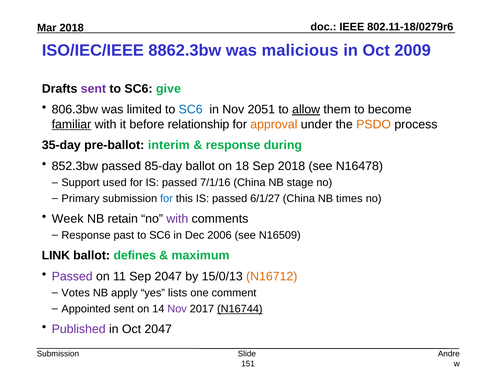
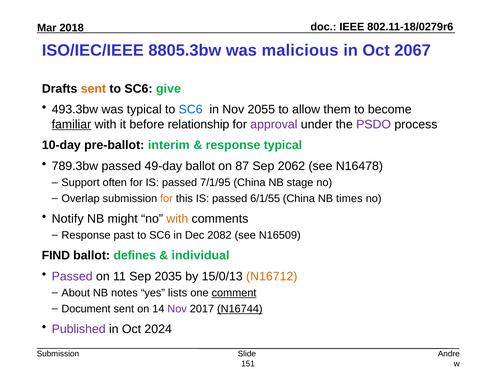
8862.3bw: 8862.3bw -> 8805.3bw (185, 50)
2009: 2009 -> 2067 (413, 50)
sent colour: purple -> orange (93, 89)
806.3bw: 806.3bw -> 493.3bw (75, 110)
was limited: limited -> typical (144, 110)
2051: 2051 -> 2055 (261, 110)
allow underline: present -> none (306, 110)
approval colour: orange -> purple (274, 124)
PSDO colour: orange -> purple (374, 124)
35-day: 35-day -> 10-day (61, 145)
response during: during -> typical (283, 145)
852.3bw: 852.3bw -> 789.3bw (75, 166)
85-day: 85-day -> 49-day (163, 166)
18: 18 -> 87 (242, 166)
Sep 2018: 2018 -> 2062 (291, 166)
used: used -> often (115, 183)
7/1/16: 7/1/16 -> 7/1/95 (215, 183)
Primary: Primary -> Overlap (81, 199)
for colour: blue -> orange (166, 199)
6/1/27: 6/1/27 -> 6/1/55 (265, 199)
Week: Week -> Notify (68, 219)
retain: retain -> might (123, 219)
with colour: purple -> orange (177, 219)
2006: 2006 -> 2082 (219, 235)
LINK: LINK -> FIND (56, 256)
maximum: maximum -> individual (201, 256)
Sep 2047: 2047 -> 2035 (168, 276)
Votes: Votes -> About (76, 293)
apply: apply -> notes (124, 293)
comment underline: none -> present (234, 293)
Appointed: Appointed -> Document (86, 309)
Oct 2047: 2047 -> 2024 (158, 329)
